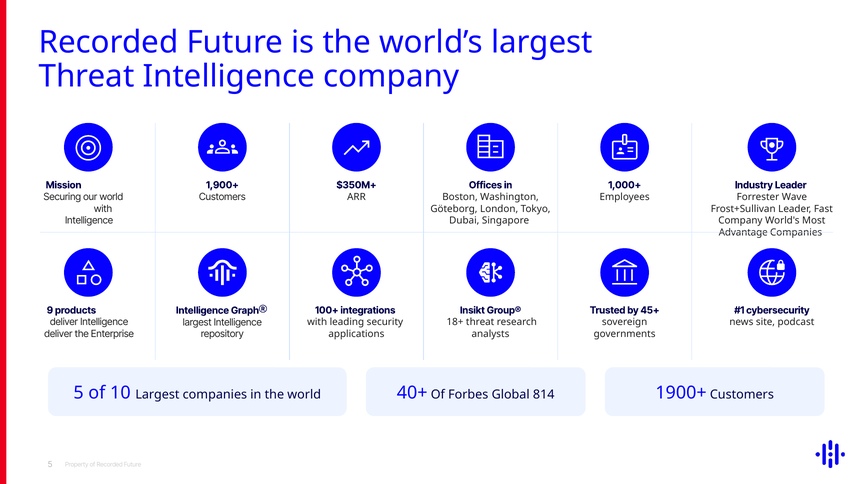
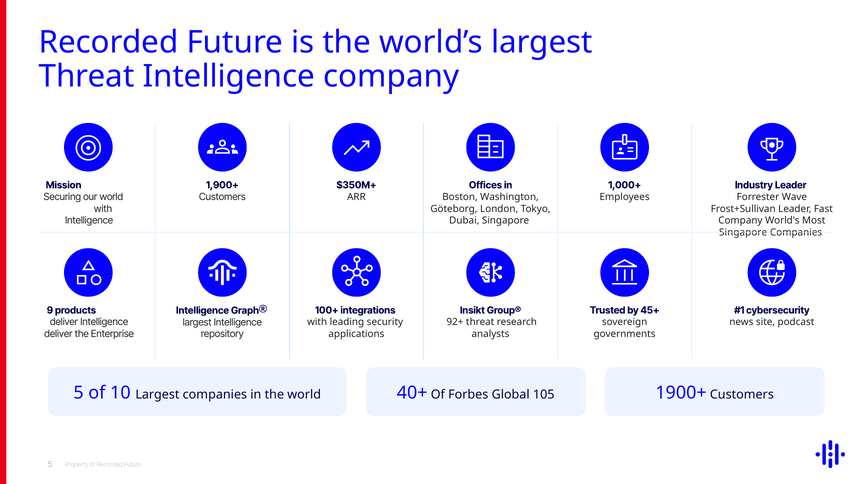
Advantage: Advantage -> Singapore (743, 233)
18+: 18+ -> 92+ (455, 322)
814: 814 -> 105 (544, 395)
